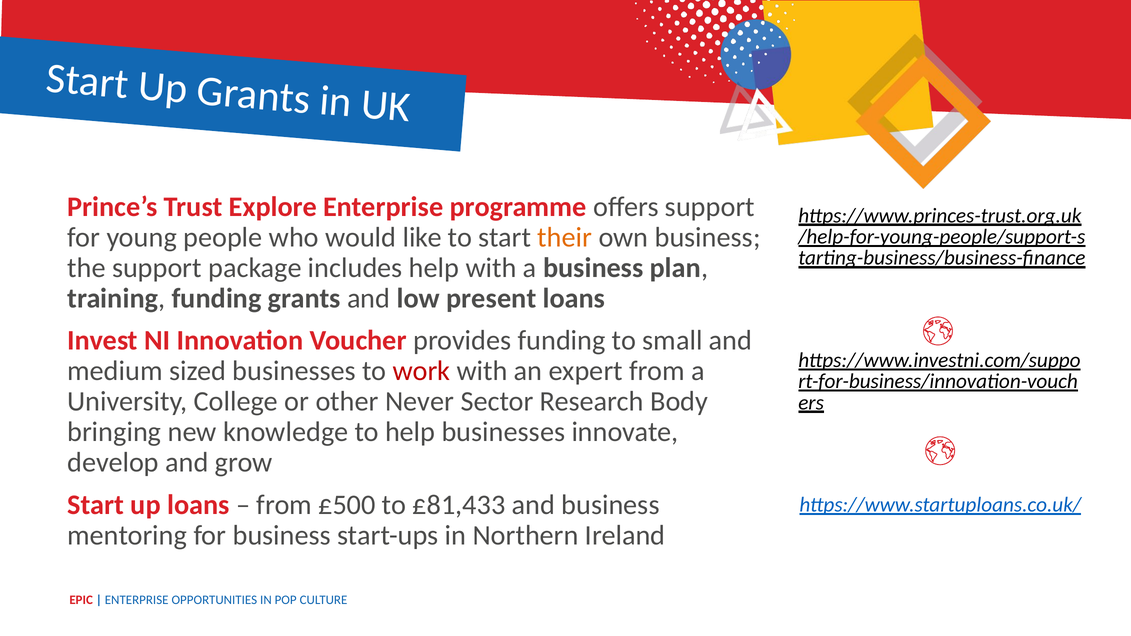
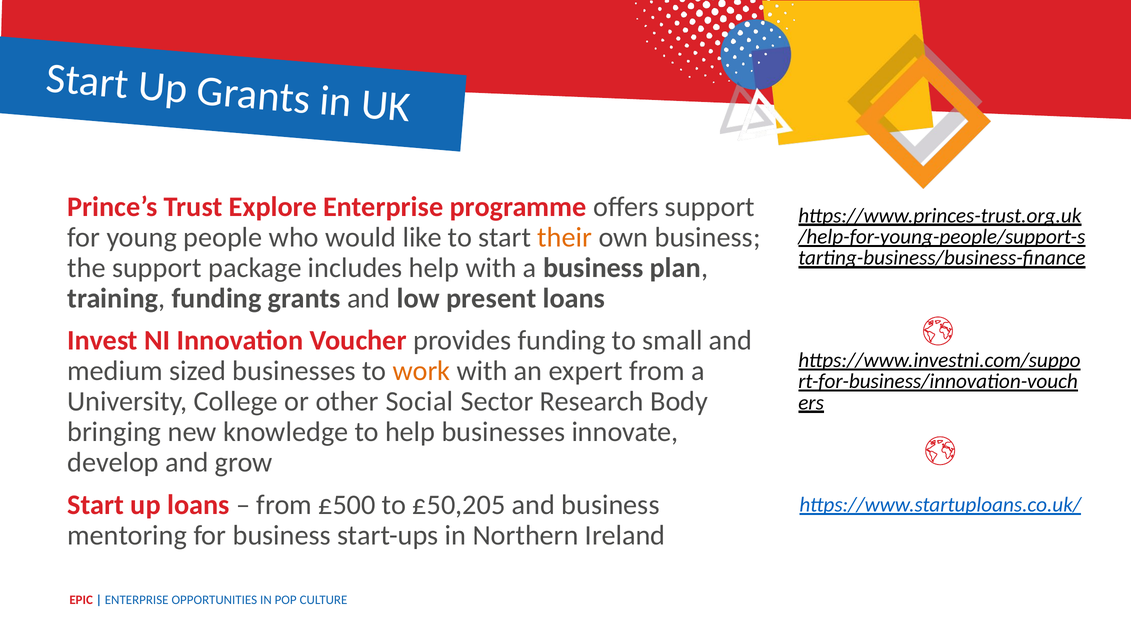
work colour: red -> orange (421, 371)
Never: Never -> Social (420, 402)
£81,433: £81,433 -> £50,205 (459, 505)
